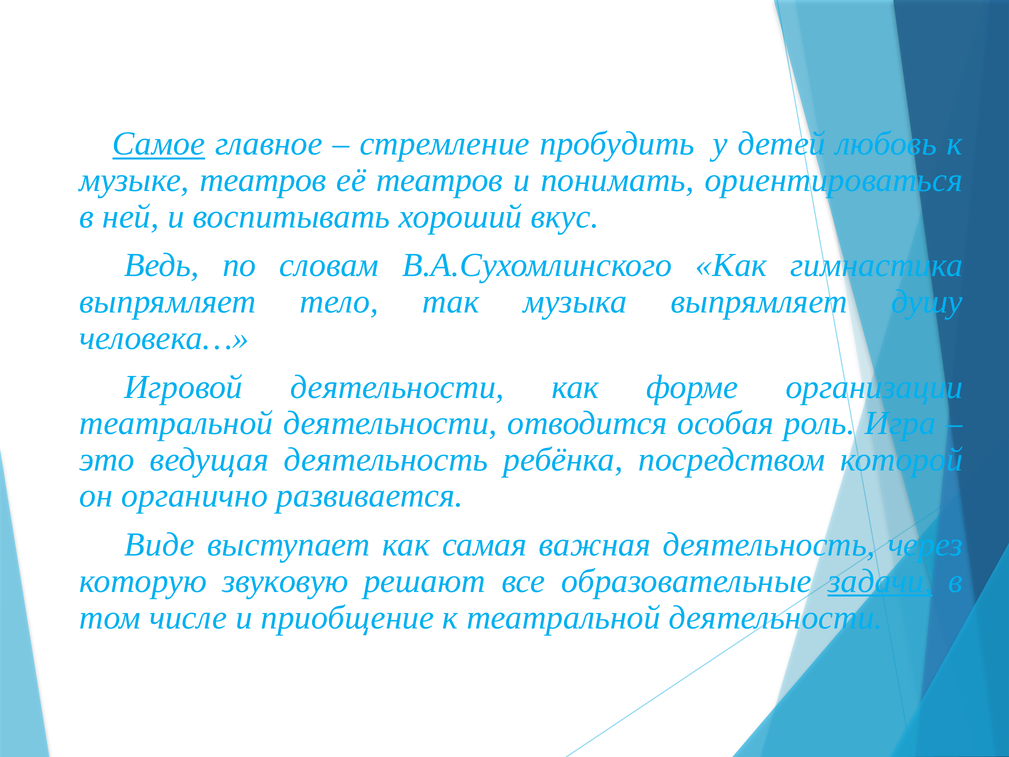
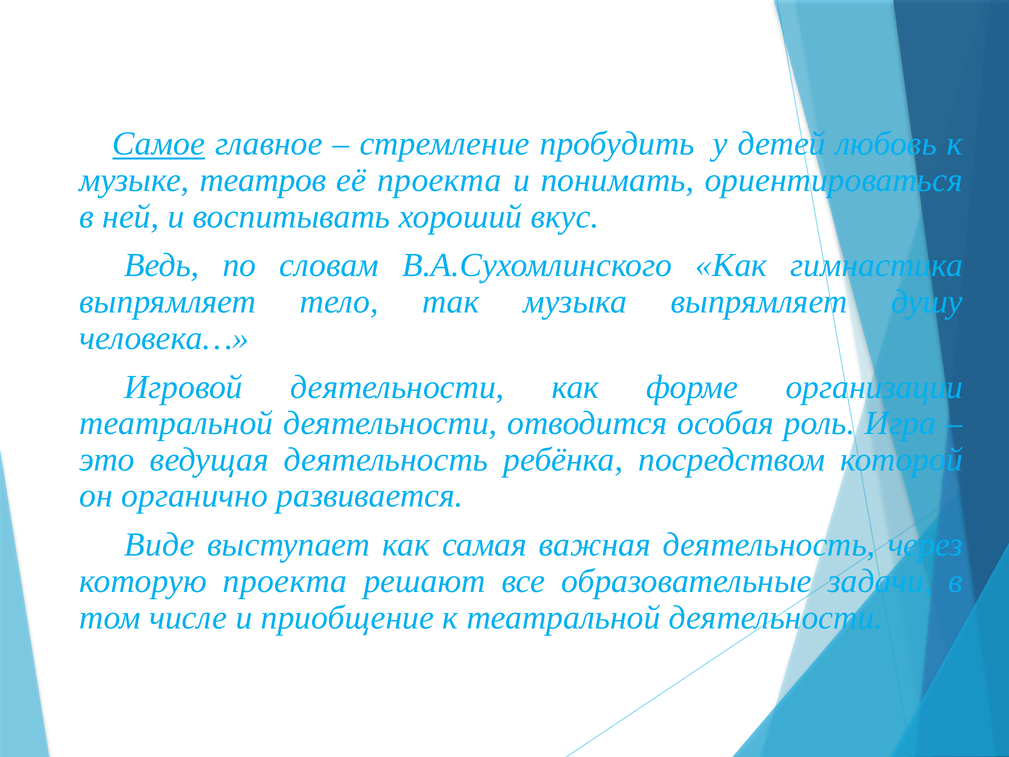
её театров: театров -> проекта (439, 180)
которую звуковую: звуковую -> проекта (285, 581)
задачи underline: present -> none (880, 581)
